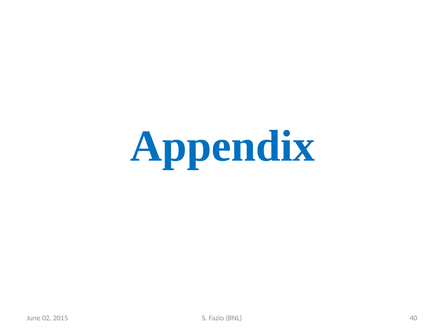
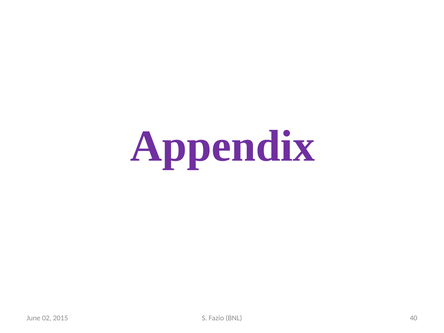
Appendix colour: blue -> purple (223, 146)
